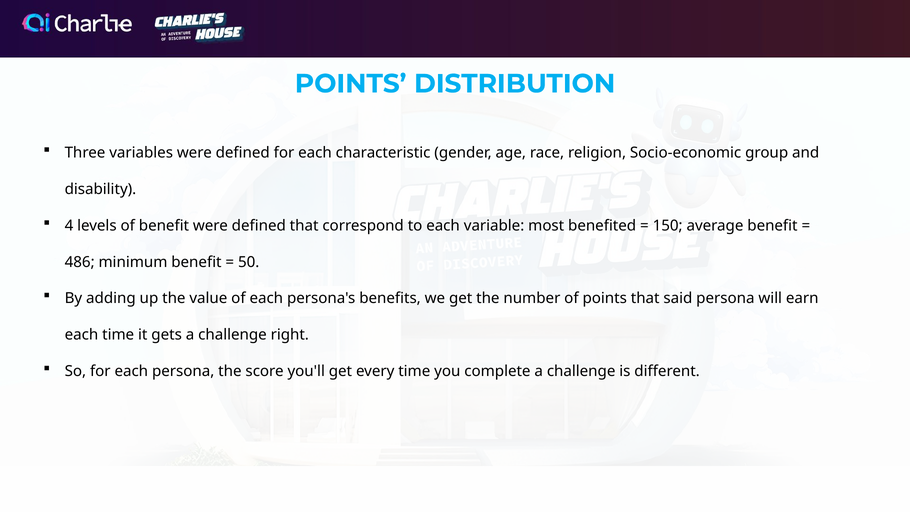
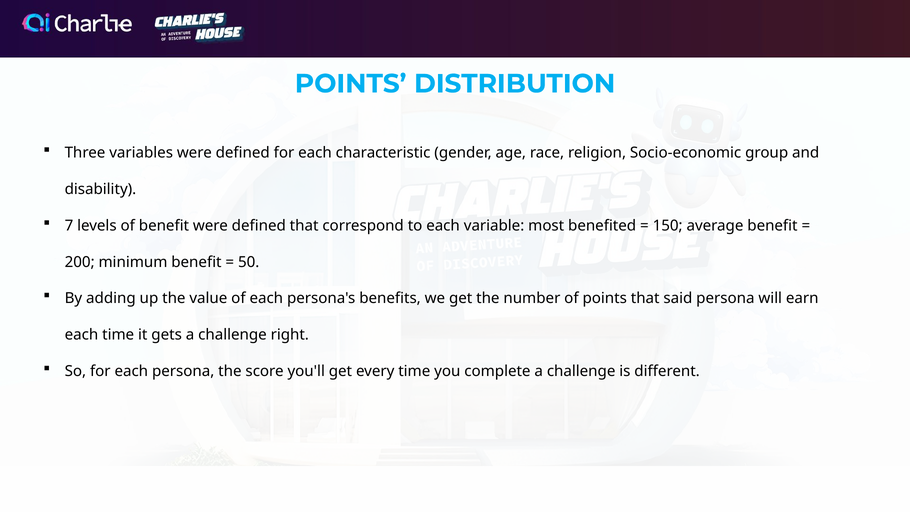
4: 4 -> 7 (69, 226)
486: 486 -> 200 (80, 262)
